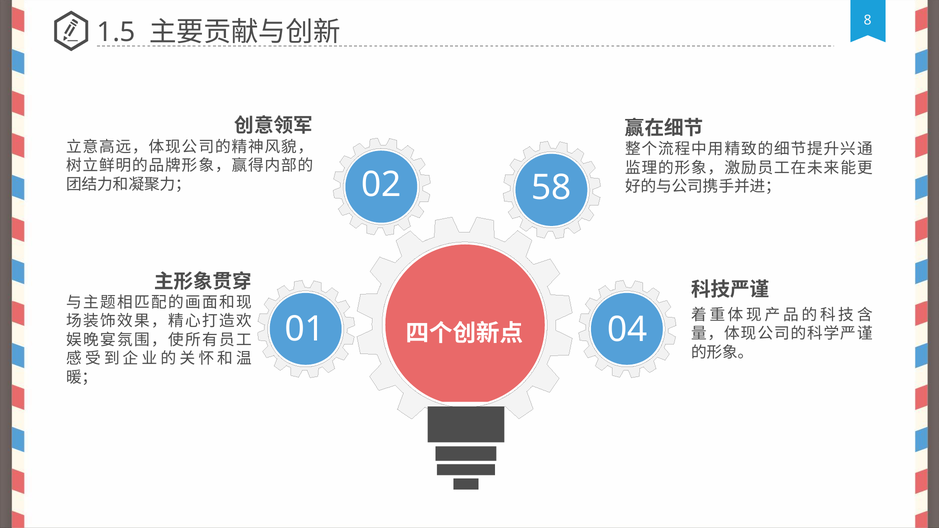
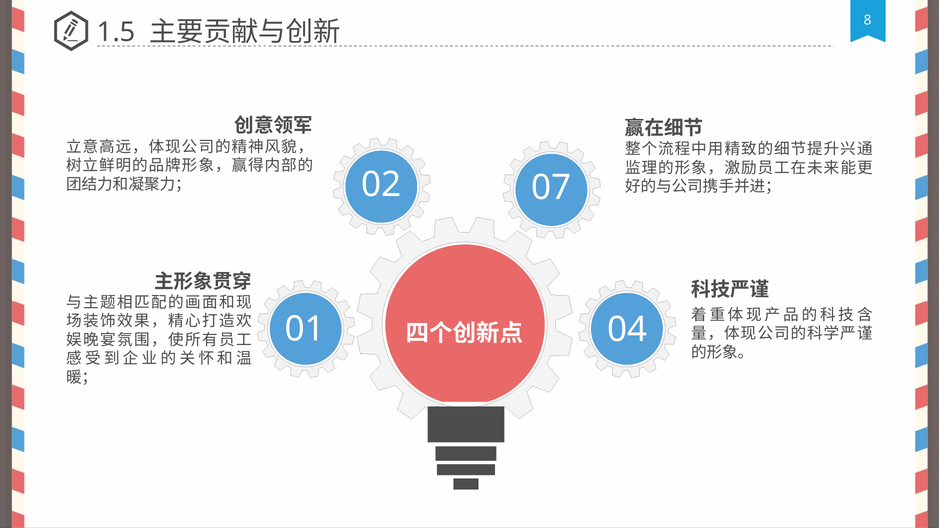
58: 58 -> 07 (551, 187)
